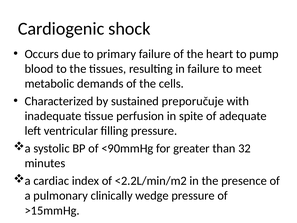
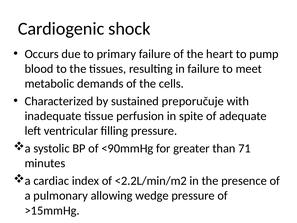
32: 32 -> 71 (245, 148)
clinically: clinically -> allowing (112, 195)
